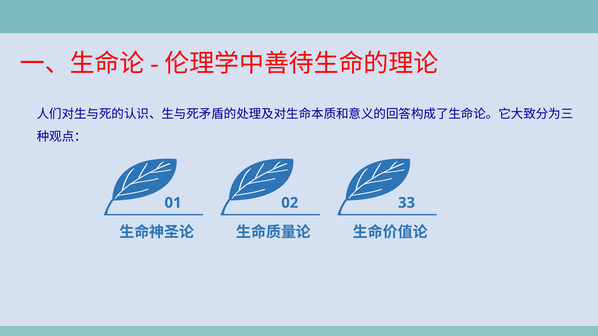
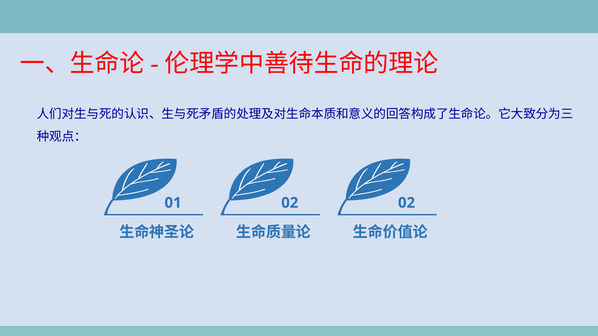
02 33: 33 -> 02 (407, 203)
